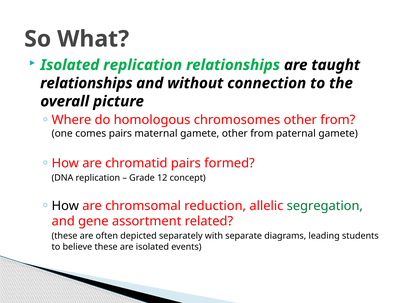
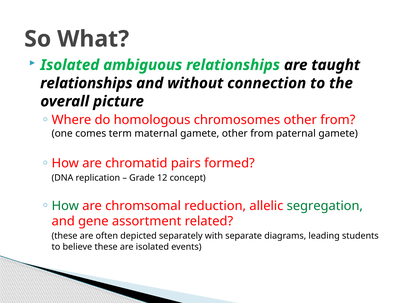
Isolated replication: replication -> ambiguous (143, 65)
comes pairs: pairs -> term (120, 134)
How colour: black -> green (65, 206)
